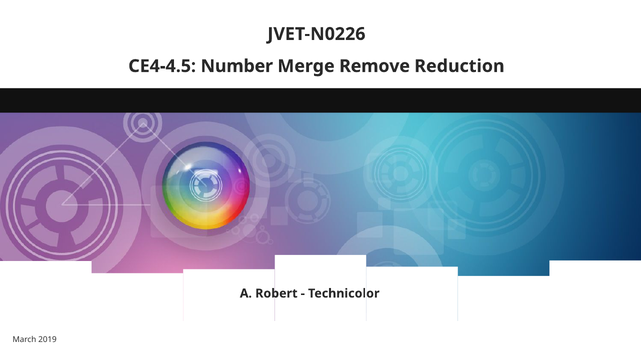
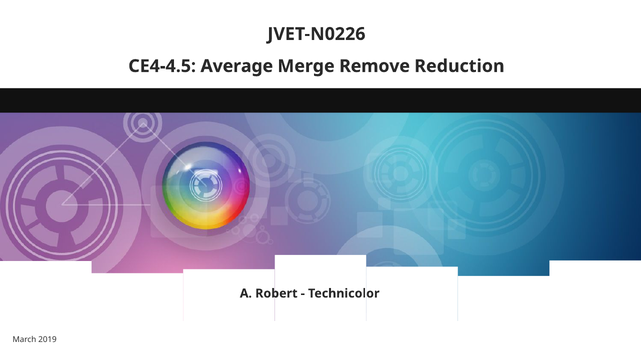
Number: Number -> Average (237, 66)
